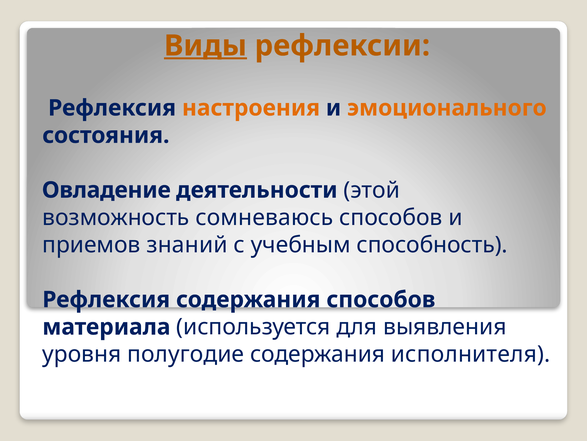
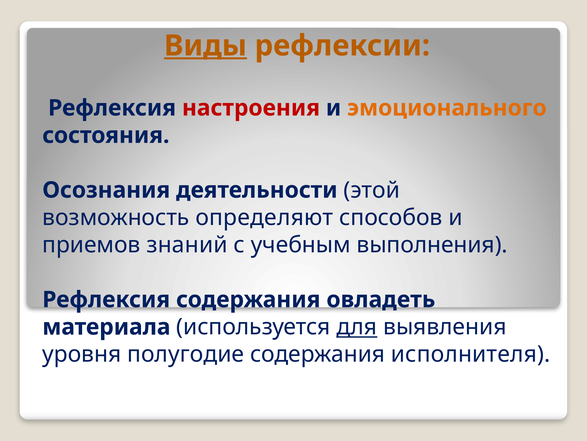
настроения colour: orange -> red (251, 108)
Овладение: Овладение -> Осознания (106, 190)
сомневаюсь: сомневаюсь -> определяют (264, 217)
способность: способность -> выполнения (432, 244)
содержания способов: способов -> овладеть (381, 299)
для underline: none -> present (357, 327)
